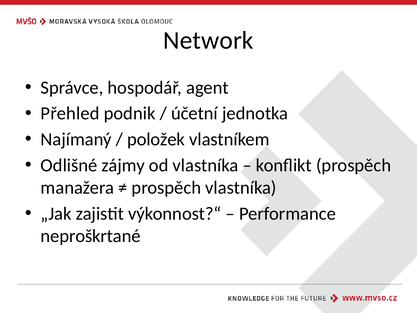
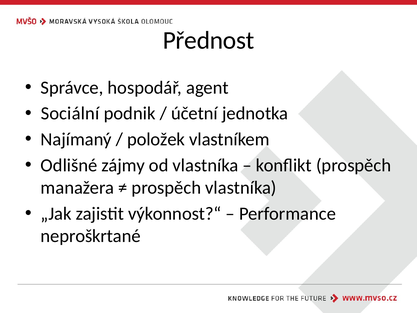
Network: Network -> Přednost (209, 40)
Přehled: Přehled -> Sociální (70, 113)
